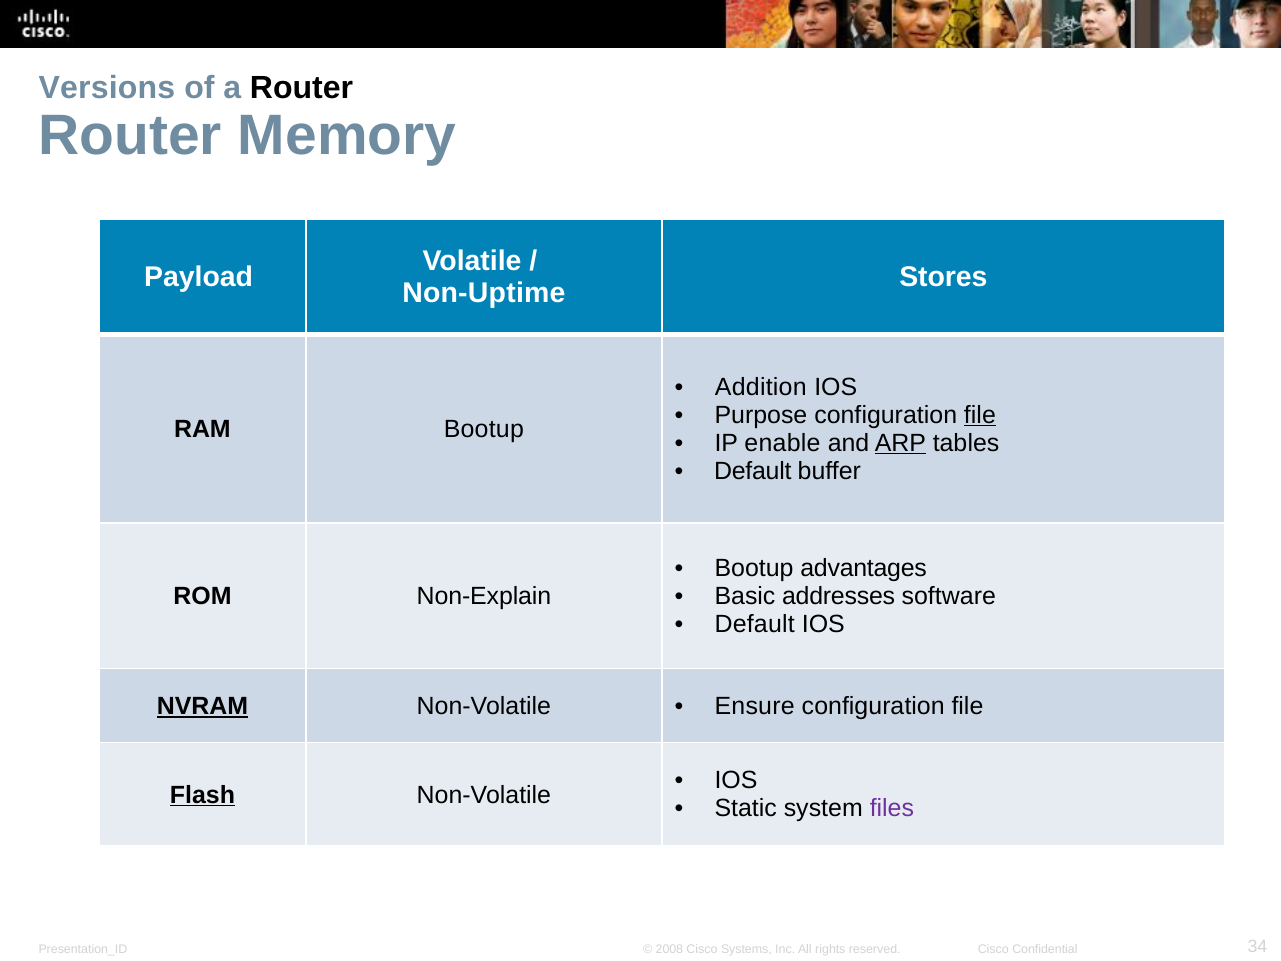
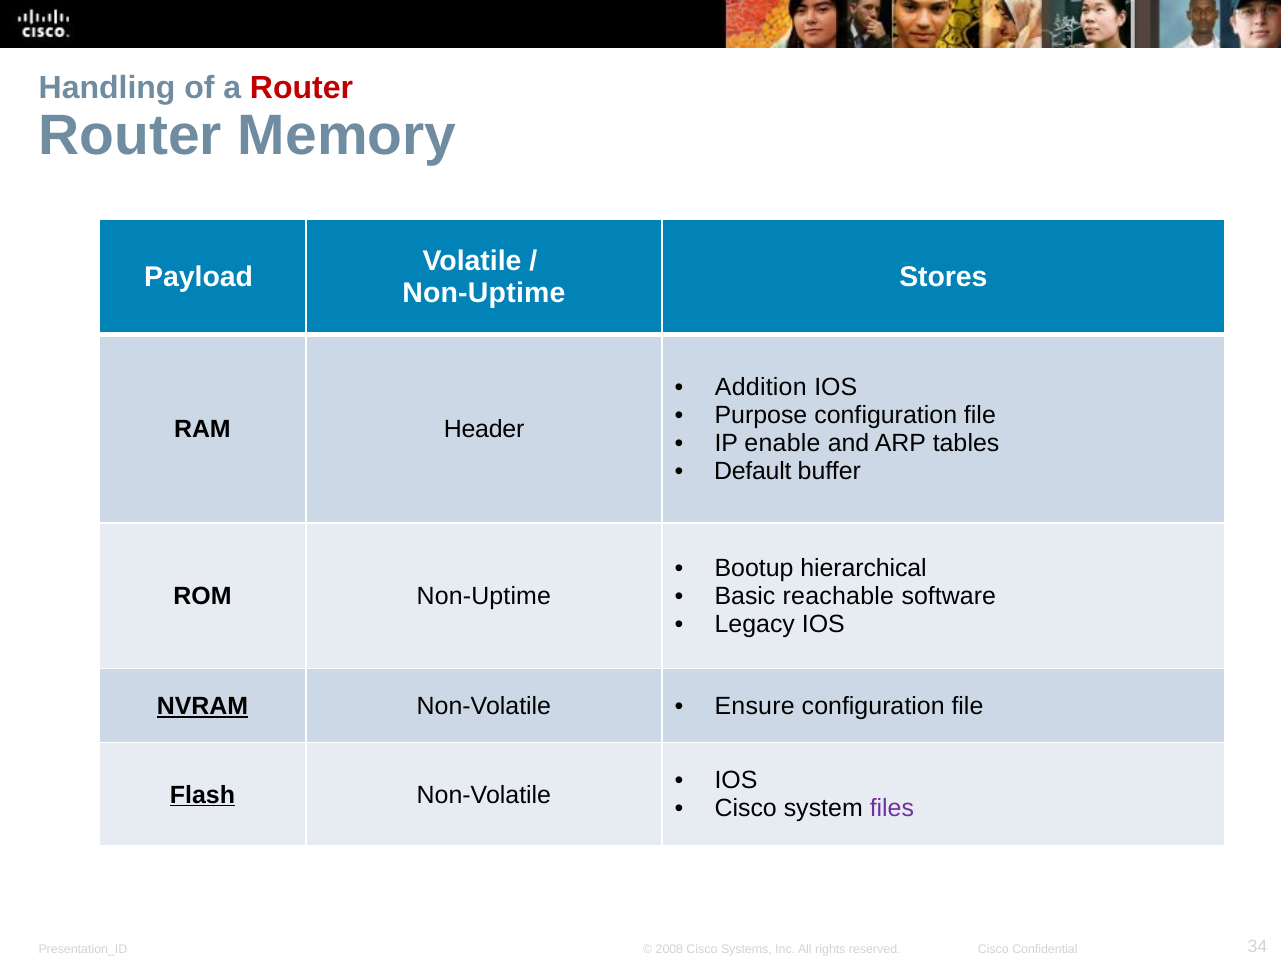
Versions: Versions -> Handling (107, 88)
Router colour: black -> red (302, 88)
file underline: present -> none (980, 415)
RAM Bootup: Bootup -> Header (484, 429)
ARP underline: present -> none (900, 443)
advantages: advantages -> hierarchical (864, 568)
ROM Non-Explain: Non-Explain -> Non-Uptime (484, 596)
addresses: addresses -> reachable (838, 596)
Default: Default -> Legacy (755, 624)
Static: Static -> Cisco (746, 809)
